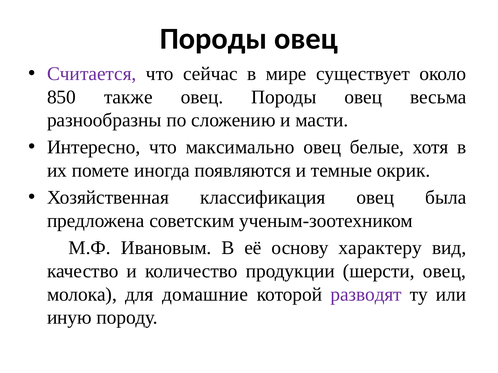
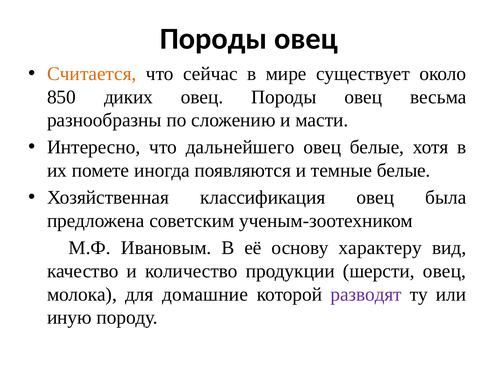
Считается colour: purple -> orange (92, 74)
также: также -> диких (128, 97)
максимально: максимально -> дальнейшего (240, 147)
темные окрик: окрик -> белые (404, 171)
